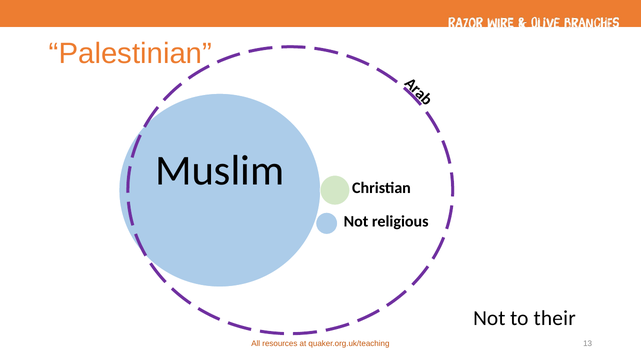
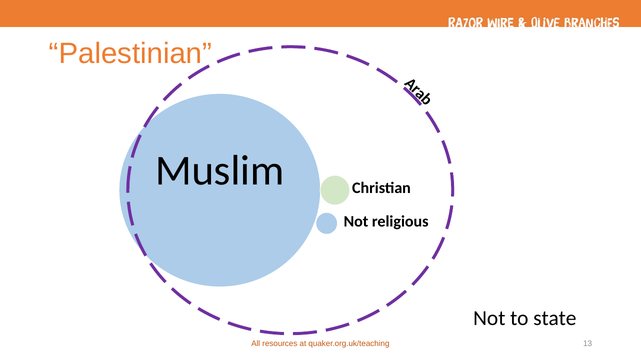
their: their -> state (555, 318)
